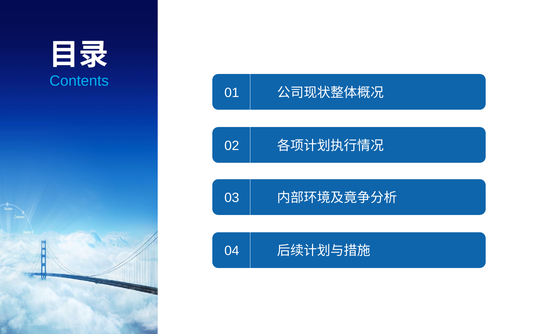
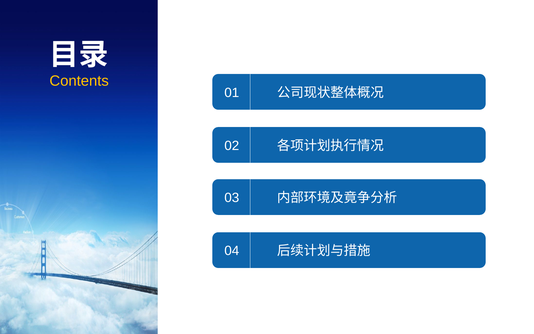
Contents colour: light blue -> yellow (79, 81)
